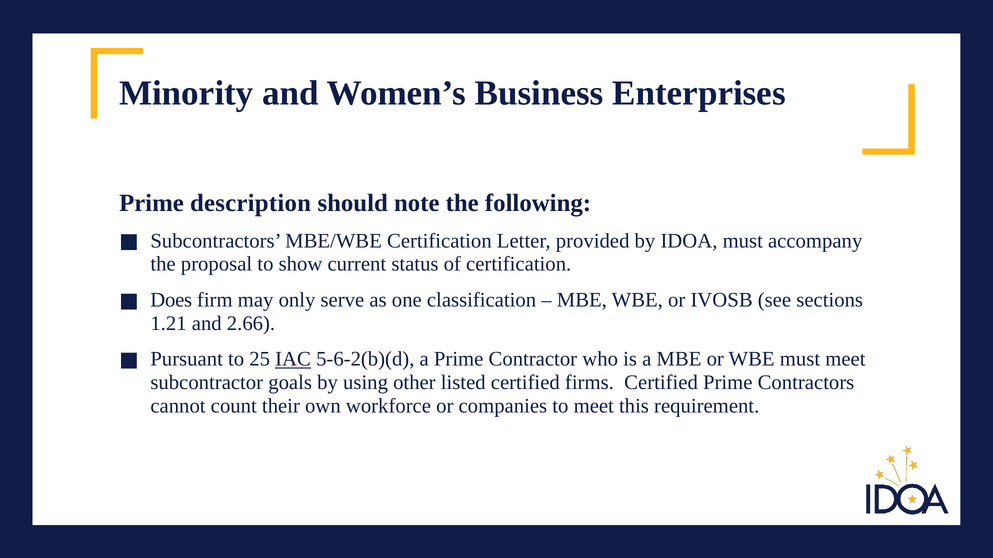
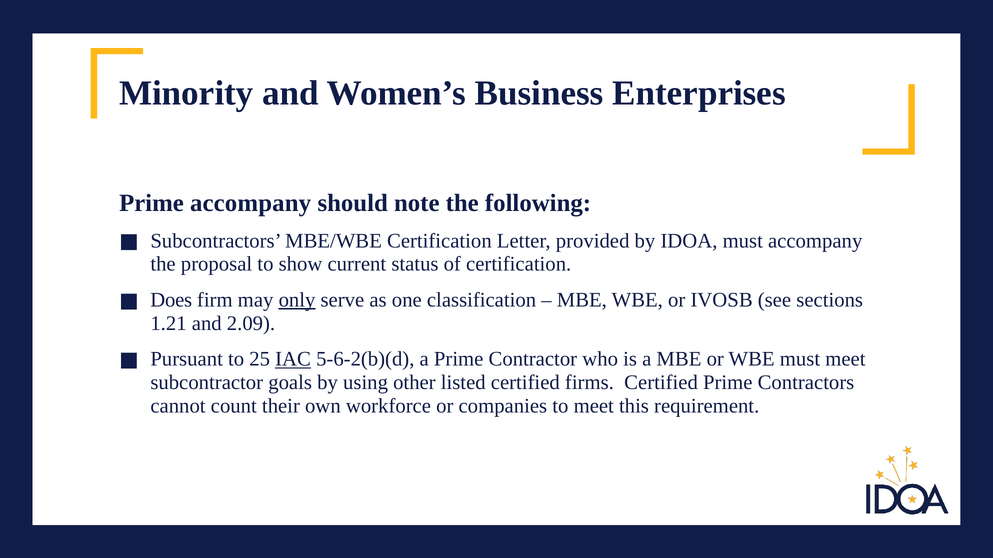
Prime description: description -> accompany (251, 203)
only underline: none -> present (297, 300)
2.66: 2.66 -> 2.09 (251, 324)
